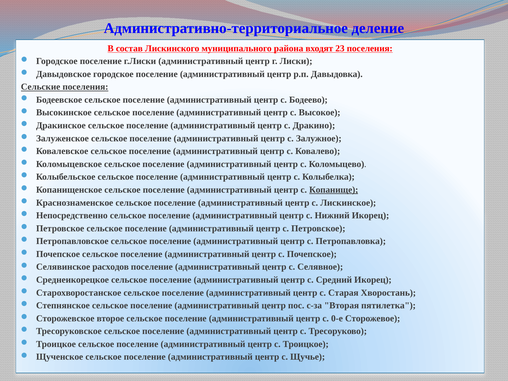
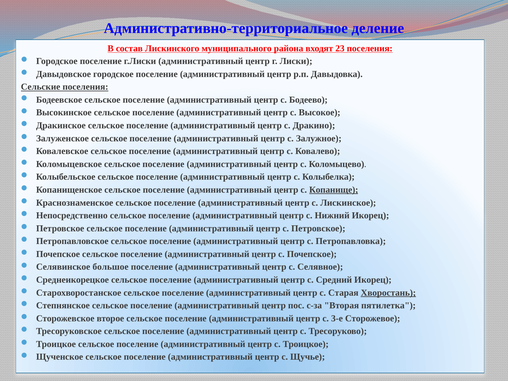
расходов: расходов -> большое (111, 267)
Хворостань underline: none -> present (388, 293)
0-е: 0-е -> 3-е (337, 318)
